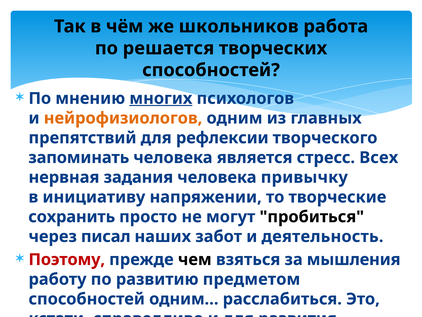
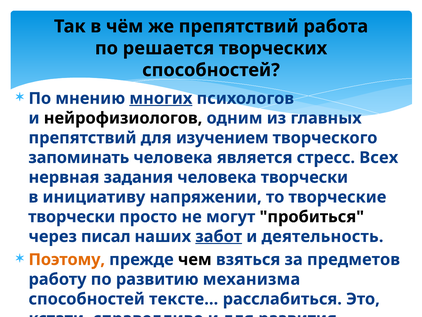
же школьников: школьников -> препятствий (239, 26)
нейрофизиологов colour: orange -> black (123, 118)
рефлексии: рефлексии -> изучением (222, 138)
человека привычку: привычку -> творчески (304, 177)
сохранить: сохранить -> творчески (72, 216)
забот underline: none -> present (219, 236)
Поэтому colour: red -> orange (67, 259)
мышления: мышления -> предметов (354, 259)
предметом: предметом -> механизма (251, 279)
одним…: одним… -> тексте… (184, 299)
